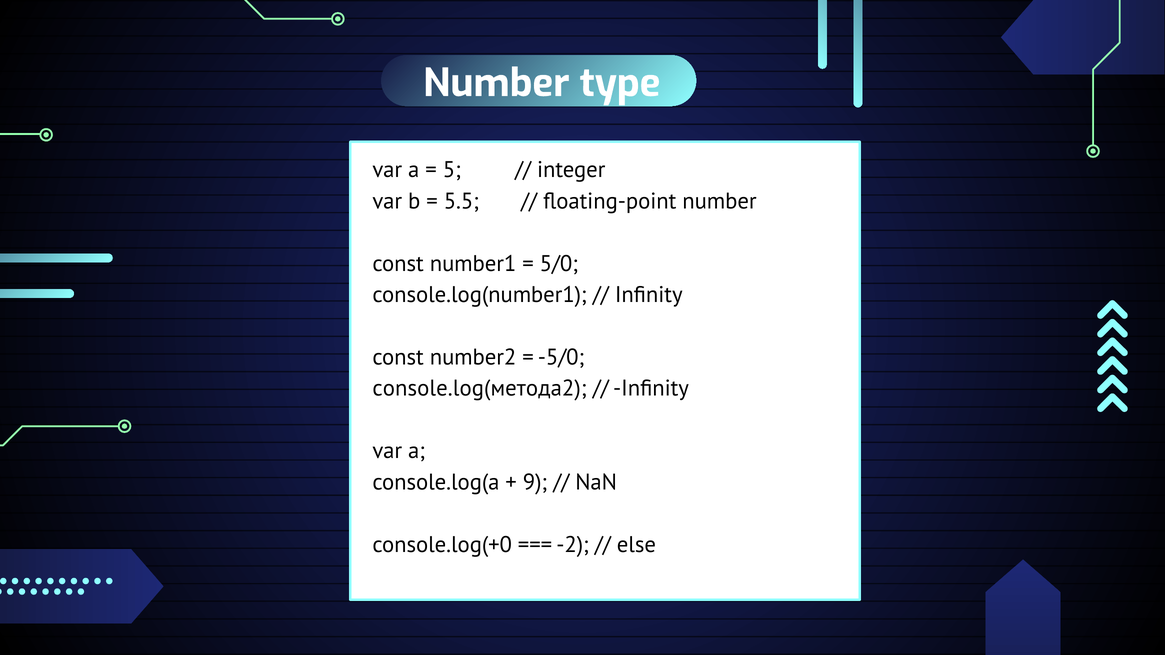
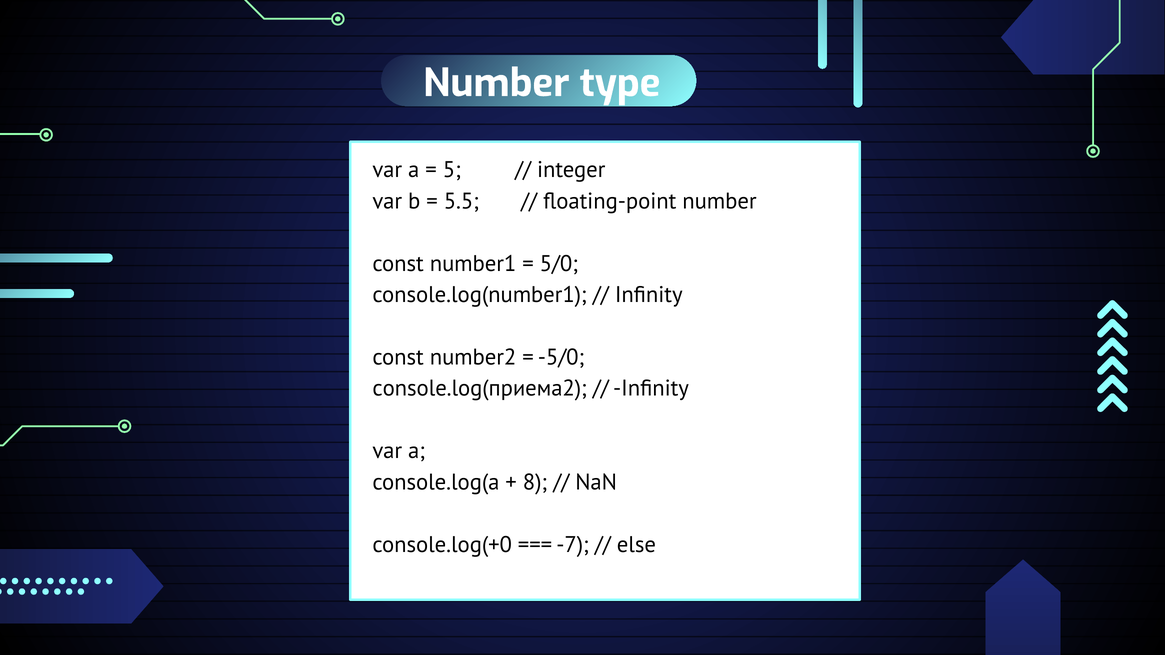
console.log(метода2: console.log(метода2 -> console.log(приема2 (480, 389)
9: 9 -> 8 (535, 482)
-2: -2 -> -7 (573, 545)
